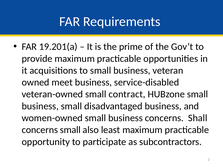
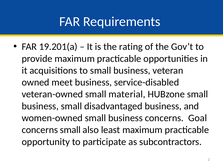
prime: prime -> rating (131, 47)
contract: contract -> material (127, 94)
Shall: Shall -> Goal (198, 118)
